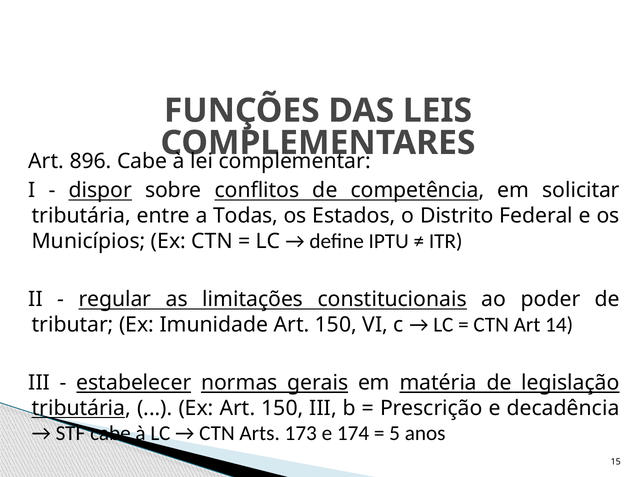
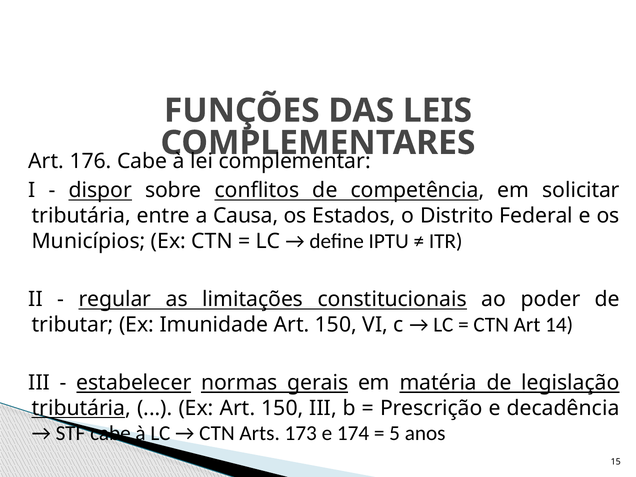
896: 896 -> 176 (91, 161)
Todas: Todas -> Causa (246, 216)
